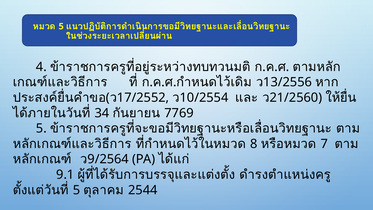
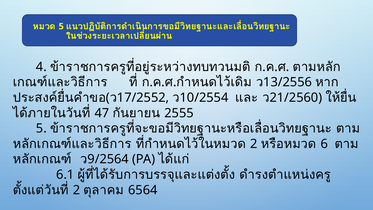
34: 34 -> 47 (102, 113)
7769: 7769 -> 2555 (179, 113)
8: 8 -> 2 (254, 144)
7: 7 -> 6 (324, 144)
9.1: 9.1 -> 6.1 (65, 174)
5: 5 -> 2 (76, 190)
2544: 2544 -> 6564 (143, 190)
